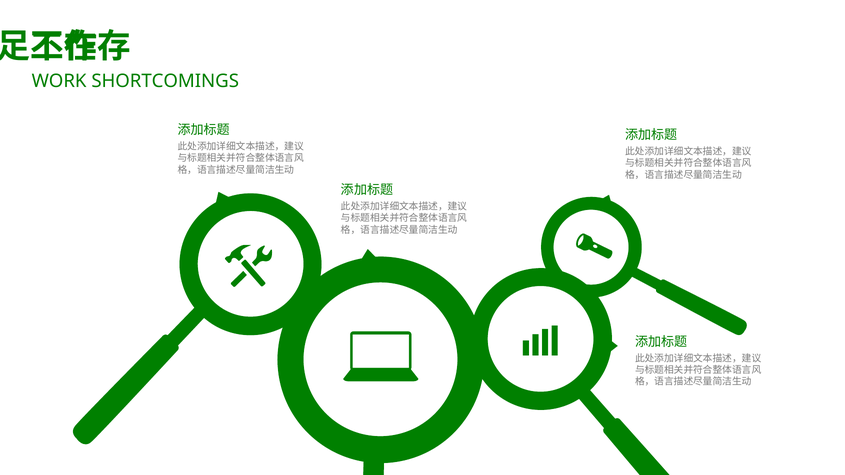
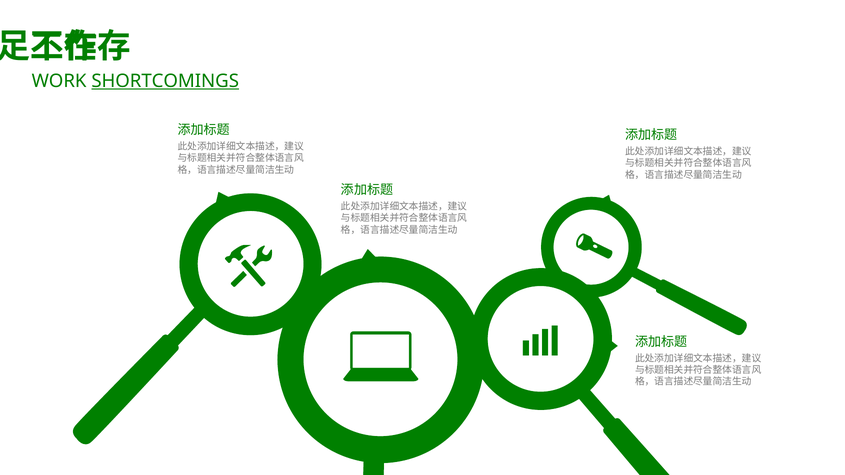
SHORTCOMINGS underline: none -> present (165, 81)
